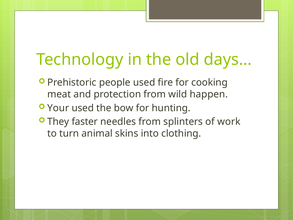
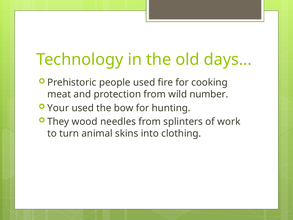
happen: happen -> number (209, 94)
faster: faster -> wood (85, 122)
